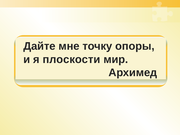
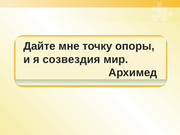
плоскости: плоскости -> созвездия (71, 59)
